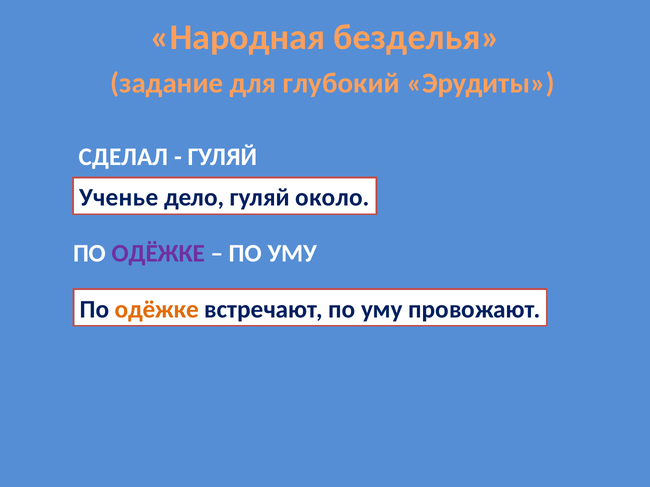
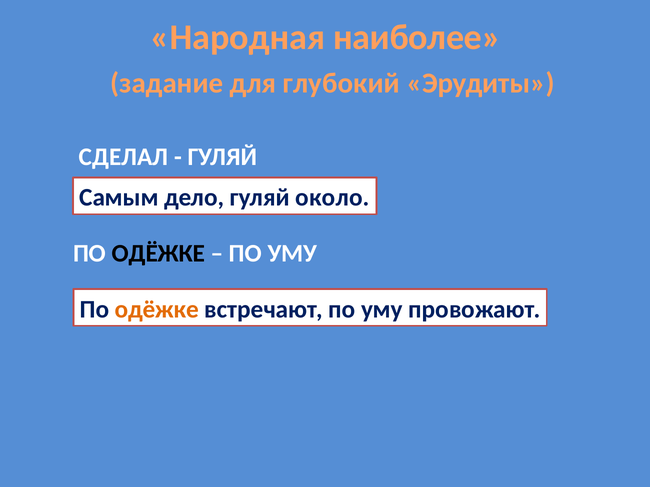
безделья: безделья -> наиболее (417, 38)
Ученье: Ученье -> Самым (119, 198)
ОДЁЖКЕ colour: purple -> black (158, 254)
